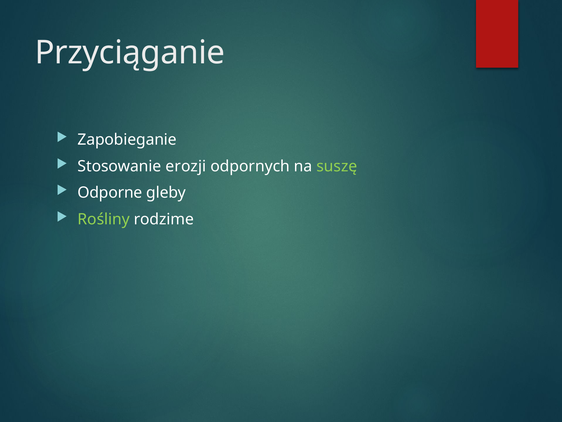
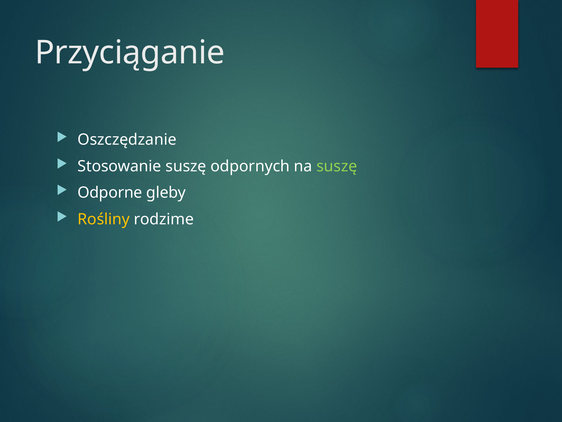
Zapobieganie: Zapobieganie -> Oszczędzanie (127, 139)
Stosowanie erozji: erozji -> suszę (186, 166)
Rośliny colour: light green -> yellow (104, 219)
